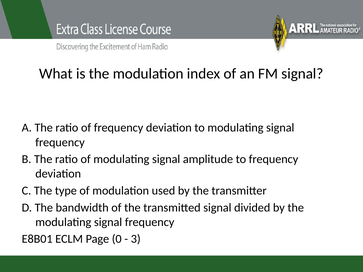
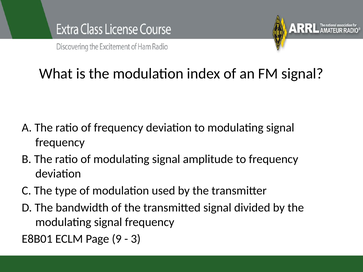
0: 0 -> 9 (117, 239)
